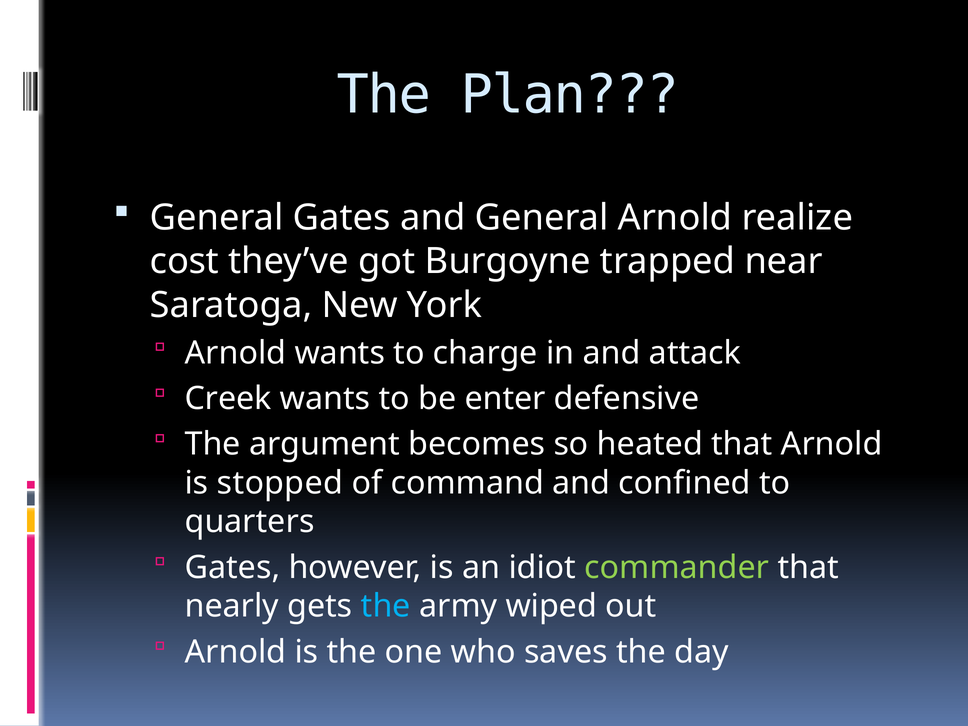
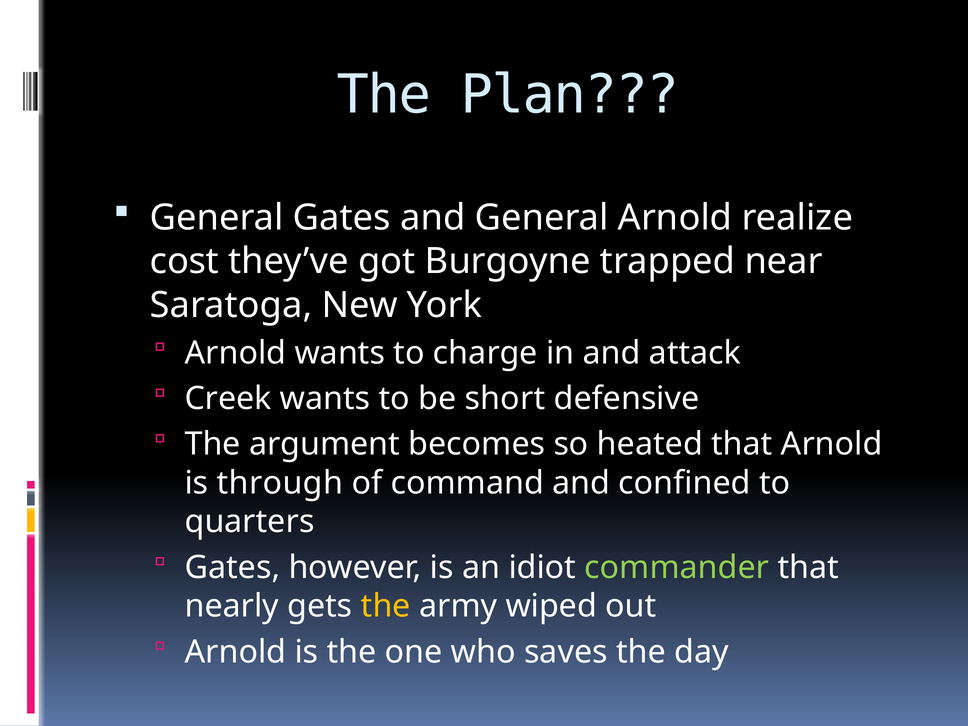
enter: enter -> short (505, 399)
stopped: stopped -> through (280, 483)
the colour: light blue -> yellow (386, 606)
